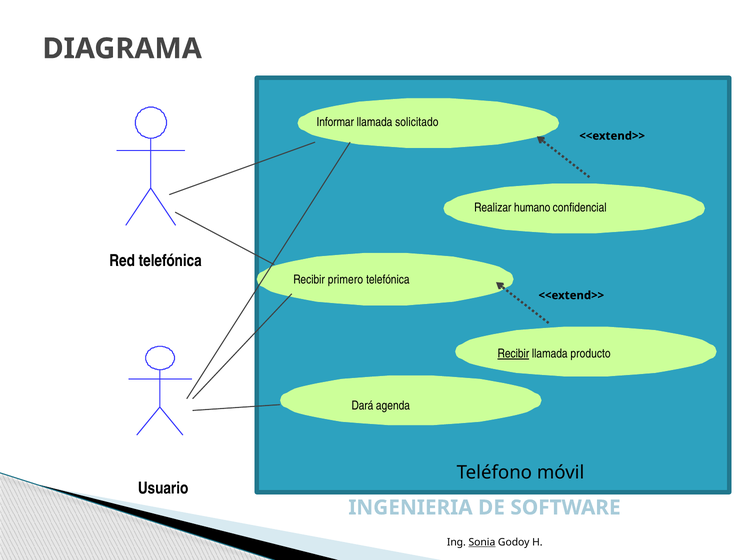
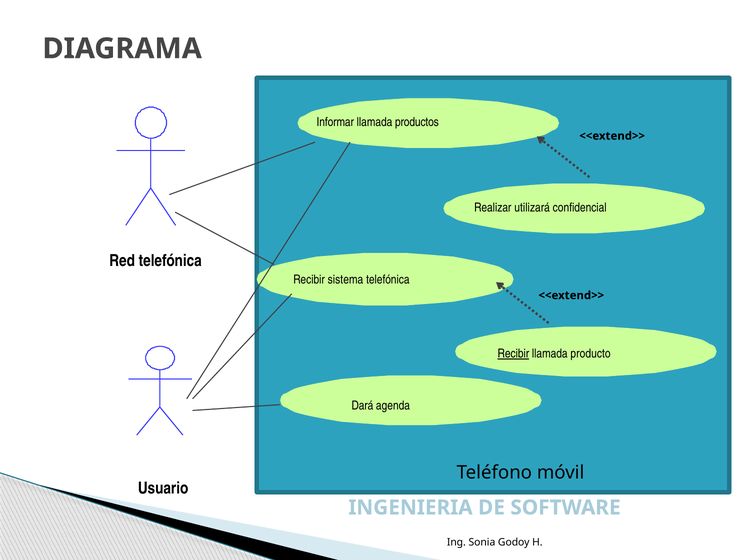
solicitado: solicitado -> productos (417, 122)
humano: humano -> utilizará (532, 208)
primero: primero -> sistema (345, 280)
Sonia underline: present -> none (482, 543)
